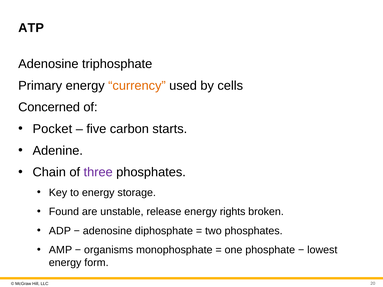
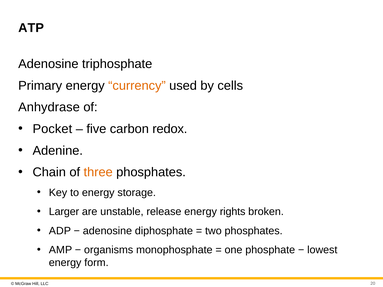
Concerned: Concerned -> Anhydrase (49, 107)
starts: starts -> redox (170, 129)
three colour: purple -> orange (98, 172)
Found: Found -> Larger (64, 212)
